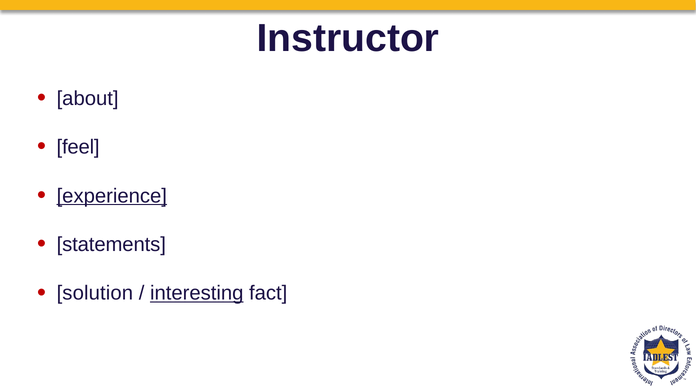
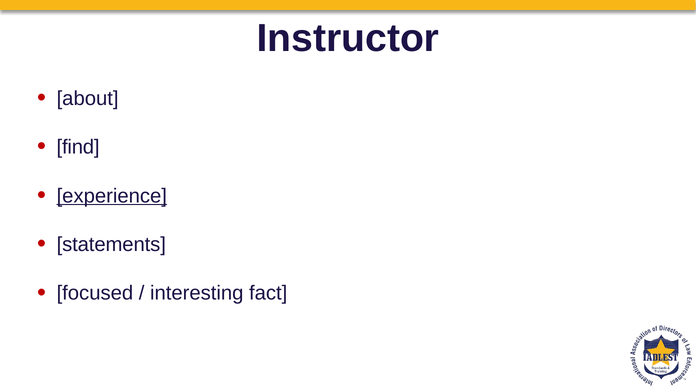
feel: feel -> find (78, 147)
solution: solution -> focused (95, 294)
interesting underline: present -> none (197, 294)
